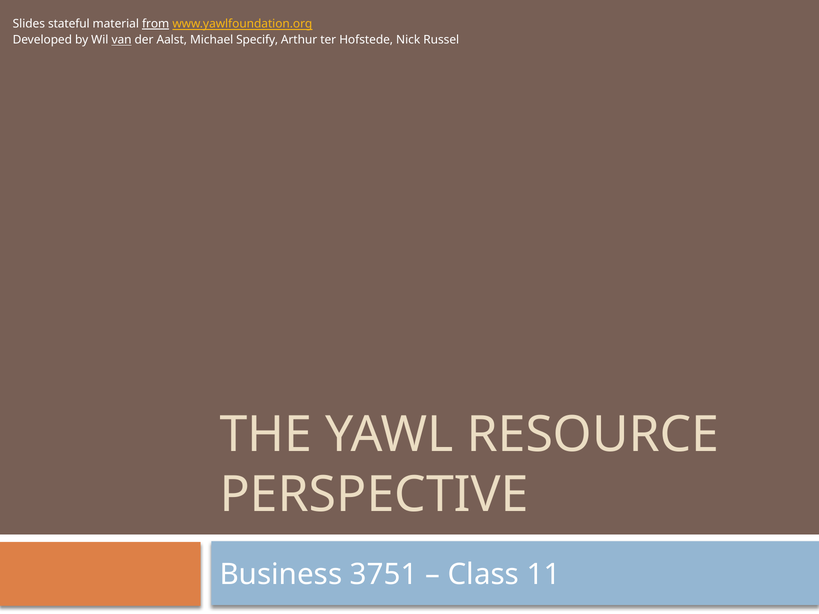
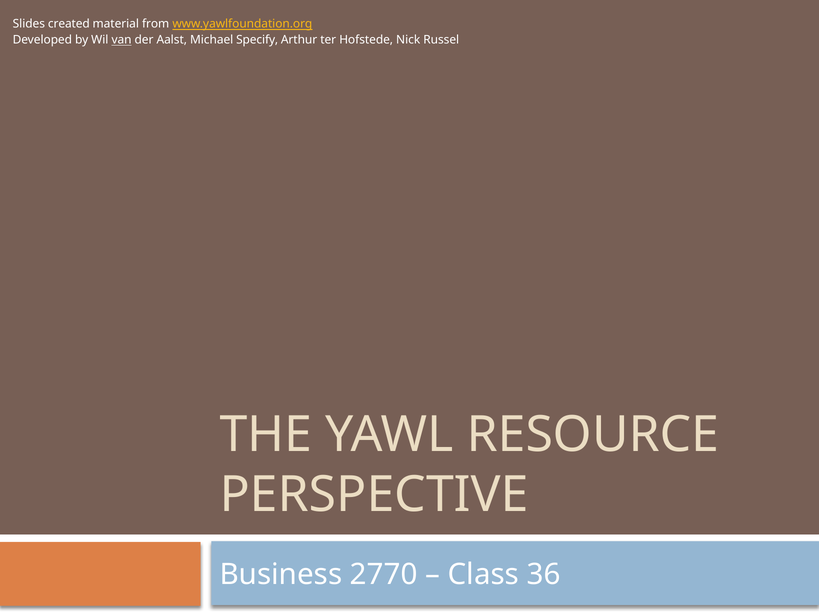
stateful: stateful -> created (69, 24)
from underline: present -> none (156, 24)
3751: 3751 -> 2770 (384, 575)
11: 11 -> 36 (544, 575)
